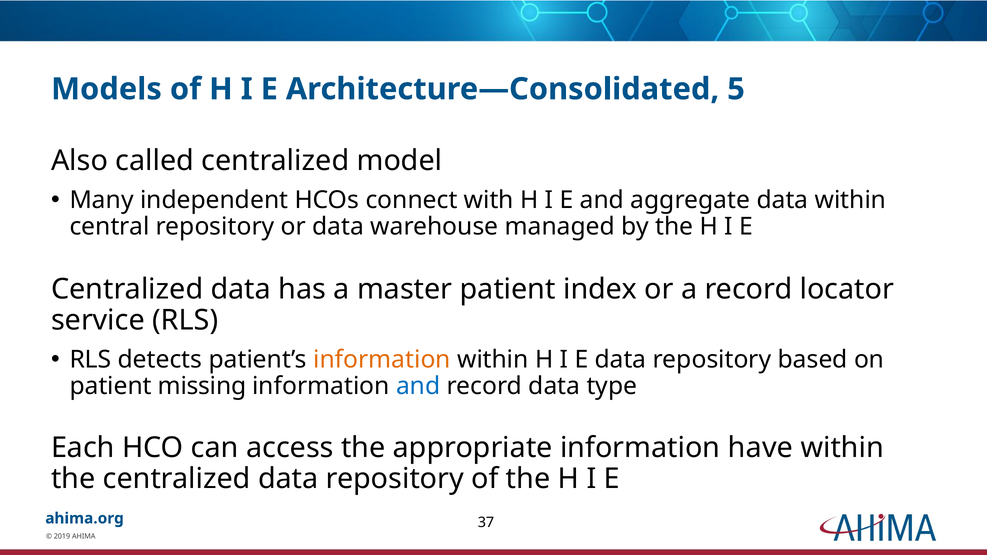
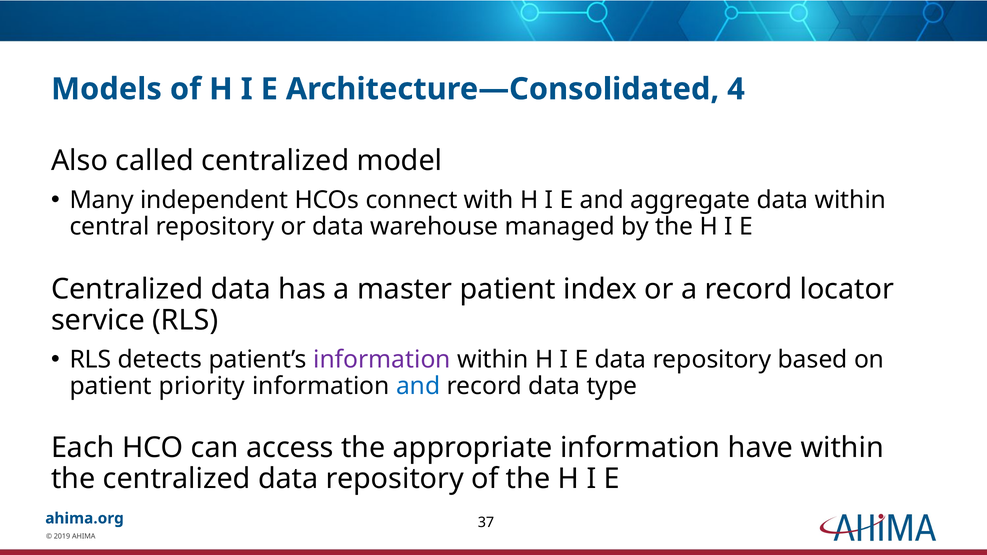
5: 5 -> 4 (736, 89)
information colour: orange -> purple (382, 360)
missing: missing -> priority (202, 386)
